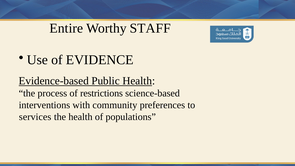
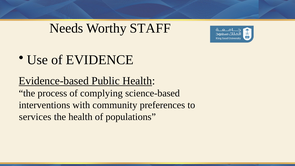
Entire: Entire -> Needs (66, 28)
restrictions: restrictions -> complying (101, 93)
